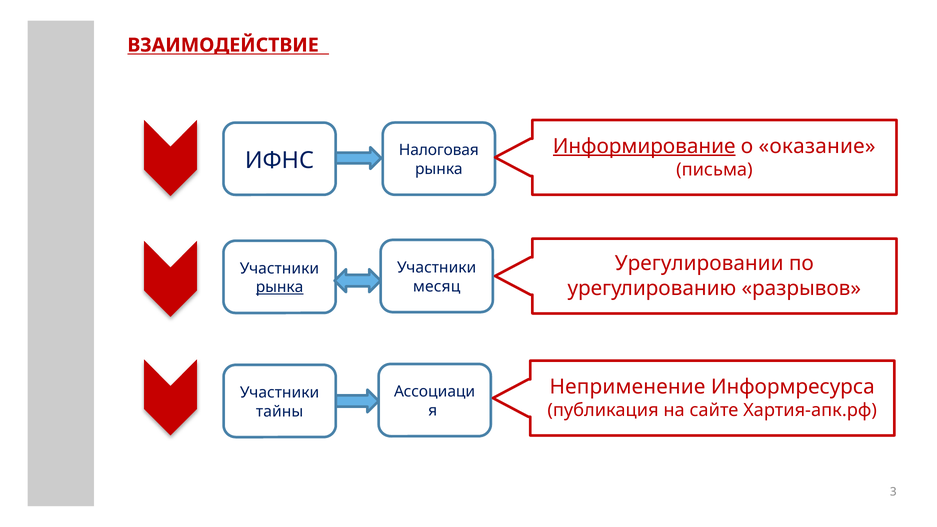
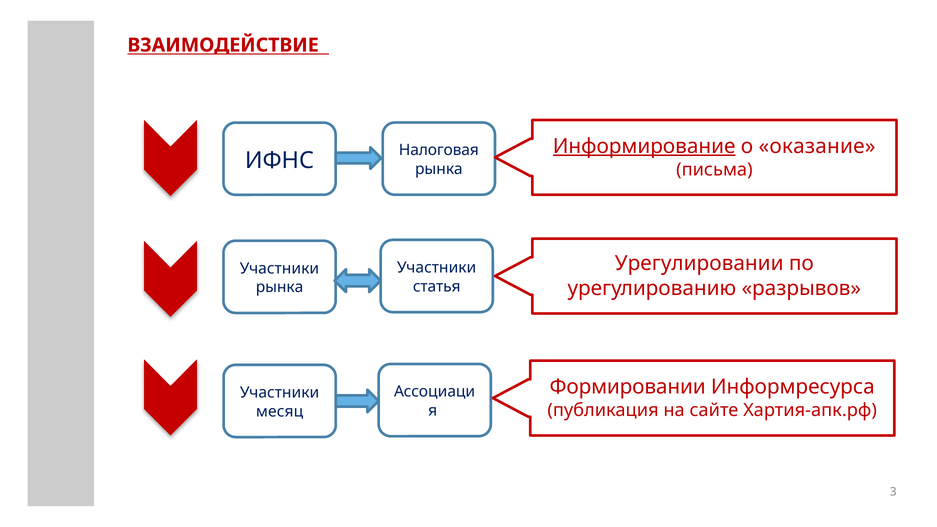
месяц: месяц -> статья (437, 286)
рынка underline: present -> none (280, 287)
Неприменение: Неприменение -> Формировании (628, 387)
тайны: тайны -> месяц (280, 411)
